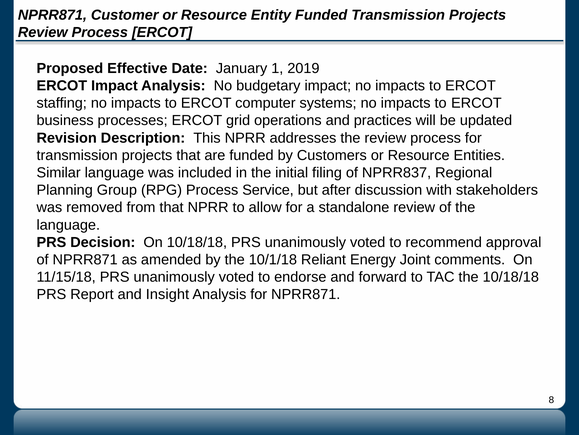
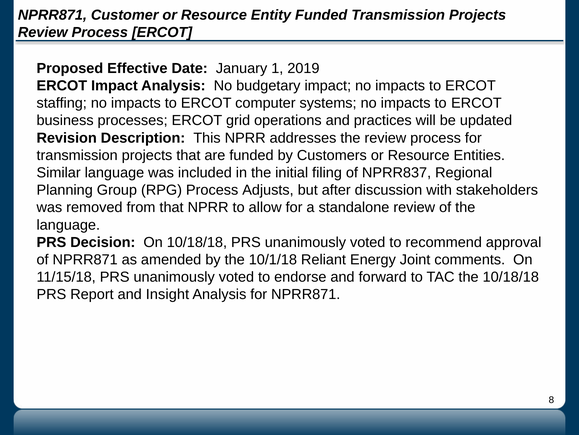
Service: Service -> Adjusts (268, 190)
